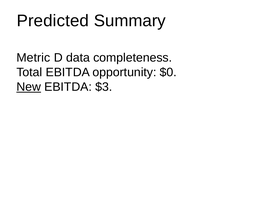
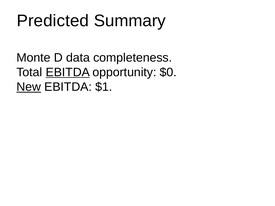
Metric: Metric -> Monte (33, 58)
EBITDA underline: none -> present (68, 72)
$3: $3 -> $1 (104, 87)
